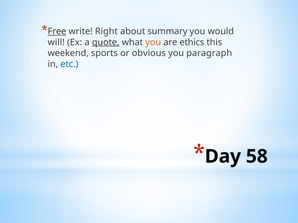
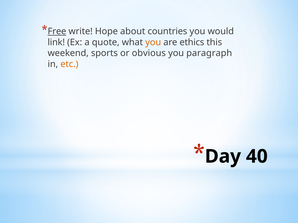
Right: Right -> Hope (106, 31)
summary: summary -> countries (167, 31)
will: will -> link (56, 42)
quote underline: present -> none (106, 42)
etc colour: blue -> orange (69, 64)
58: 58 -> 40 (257, 157)
